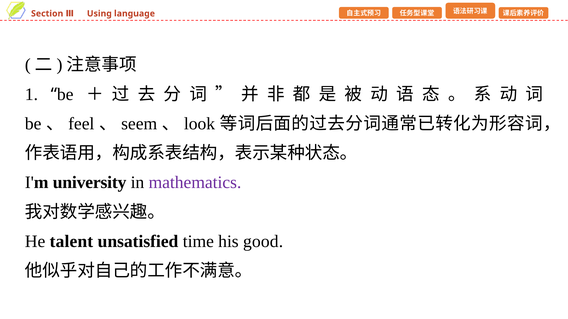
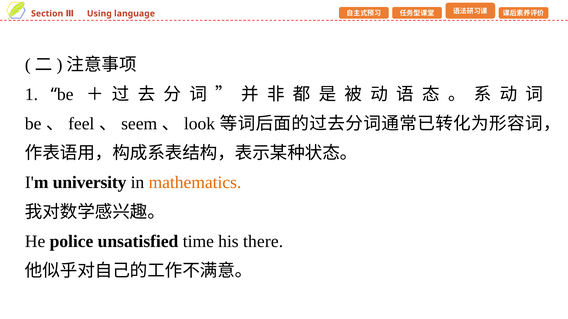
mathematics colour: purple -> orange (195, 183)
talent: talent -> police (71, 242)
good: good -> there (263, 242)
